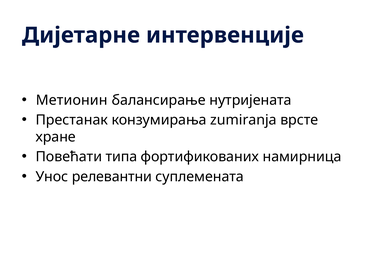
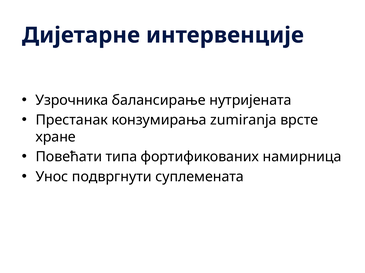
Метионин: Метионин -> Узрочника (72, 100)
релевантни: релевантни -> подвргнути (112, 177)
